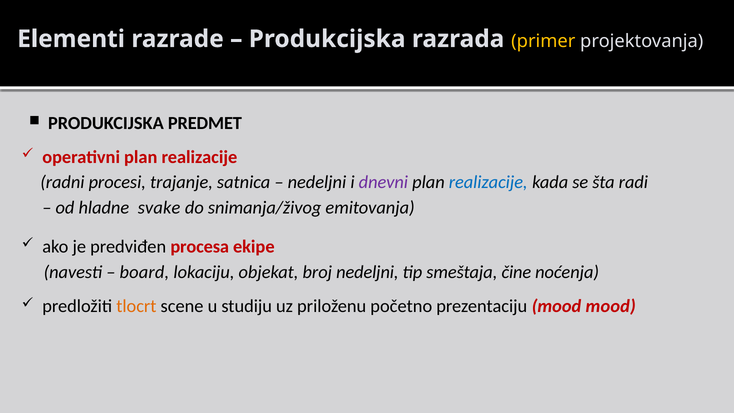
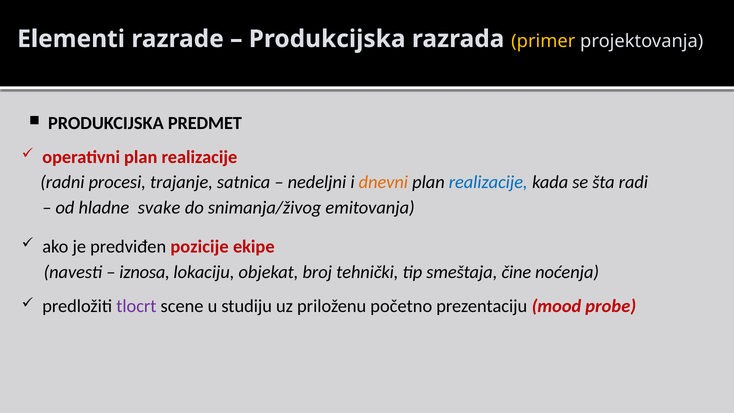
dnevni colour: purple -> orange (383, 182)
procesa: procesa -> pozicije (200, 247)
board: board -> iznosa (145, 272)
broj nedeljni: nedeljni -> tehnički (367, 272)
tlocrt colour: orange -> purple (136, 306)
mood mood: mood -> probe (611, 306)
